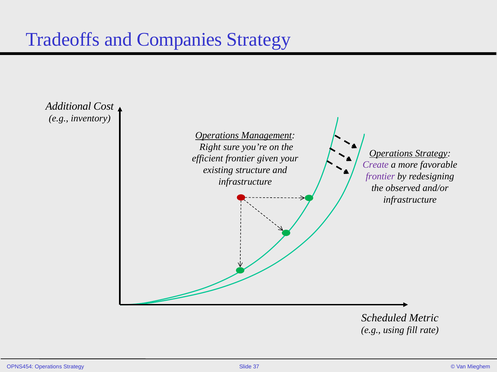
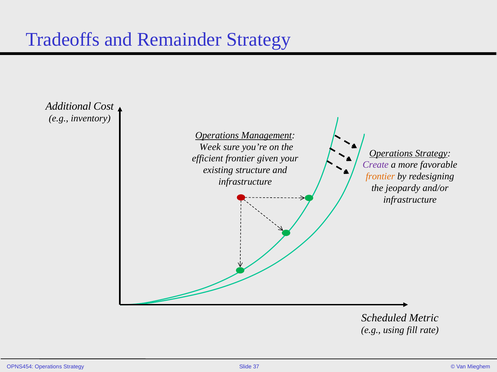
Companies: Companies -> Remainder (179, 40)
Right: Right -> Week (210, 147)
frontier colour: purple -> orange (380, 177)
observed: observed -> jeopardy (403, 188)
